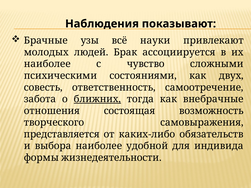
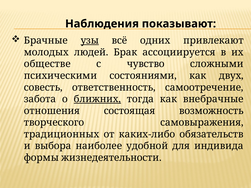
узы underline: none -> present (90, 41)
науки: науки -> одних (155, 41)
наиболее: наиболее -> обществе (47, 64)
представляется: представляется -> традиционных (62, 134)
